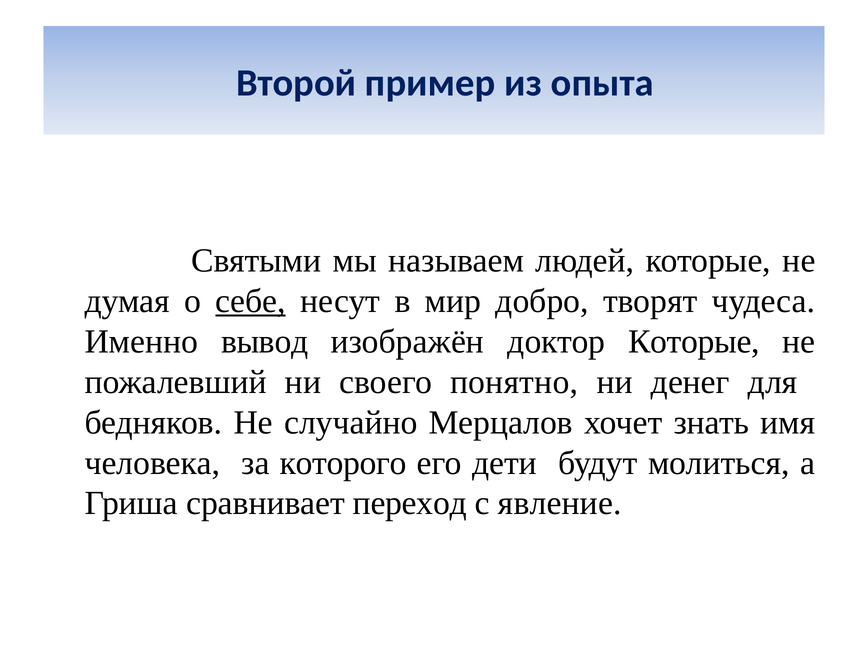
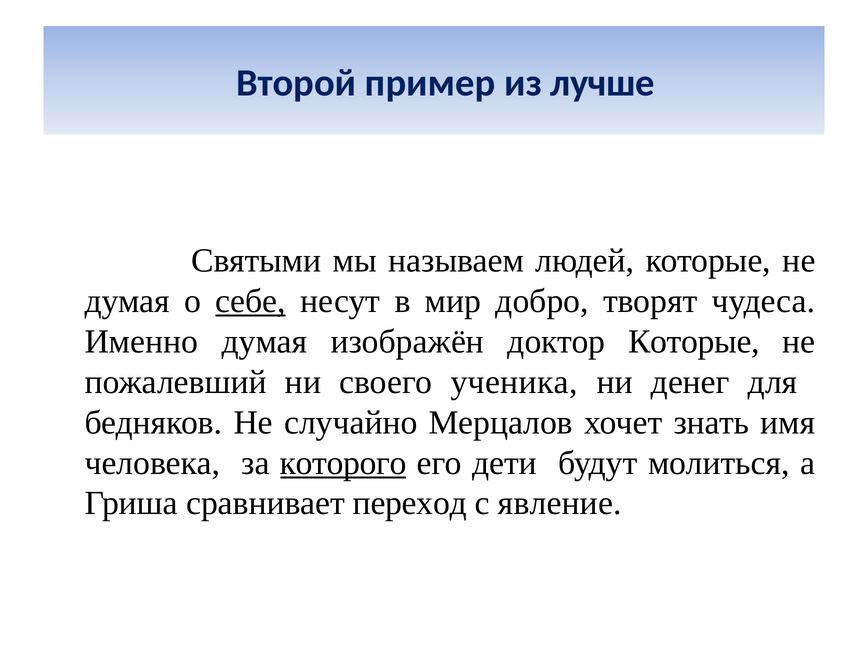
опыта: опыта -> лучше (603, 83)
Именно вывод: вывод -> думая (264, 342)
понятно: понятно -> ученика (514, 382)
которого underline: none -> present (343, 463)
